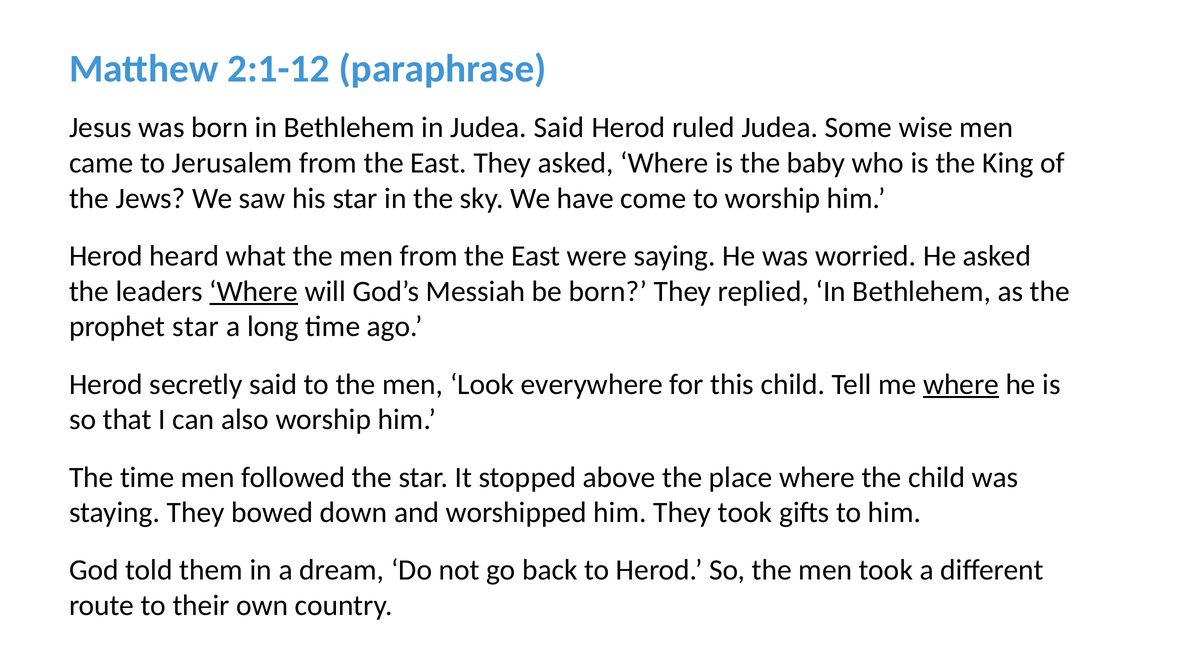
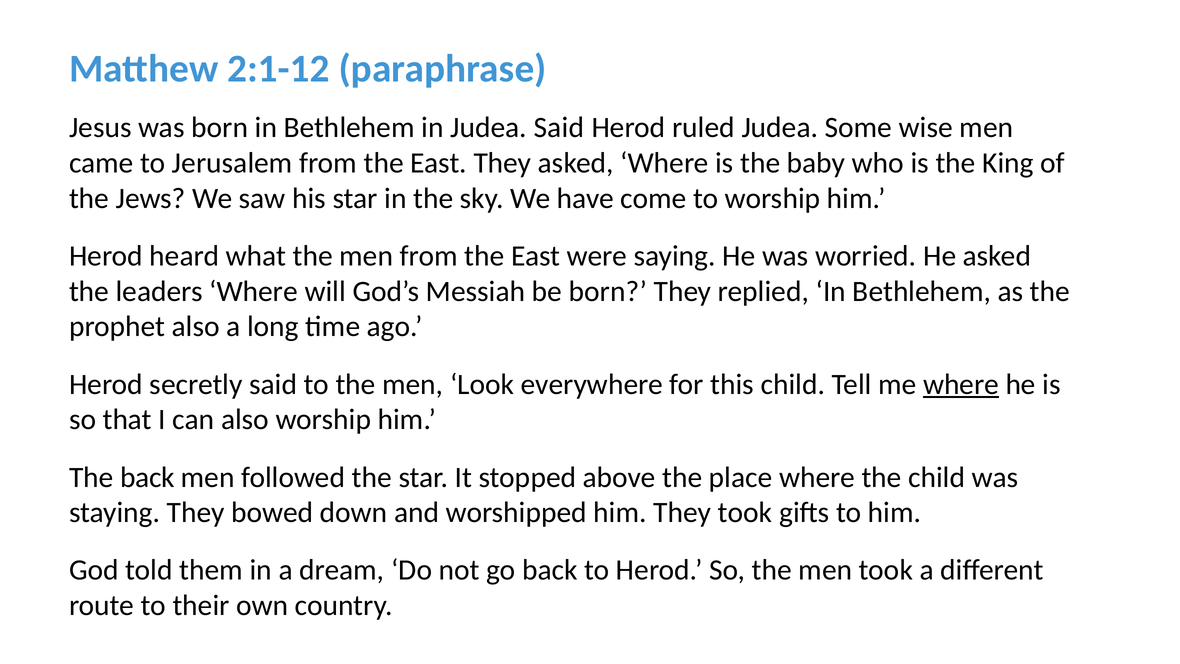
Where underline: present -> none (254, 291)
prophet star: star -> also (196, 327)
The time: time -> back (147, 477)
